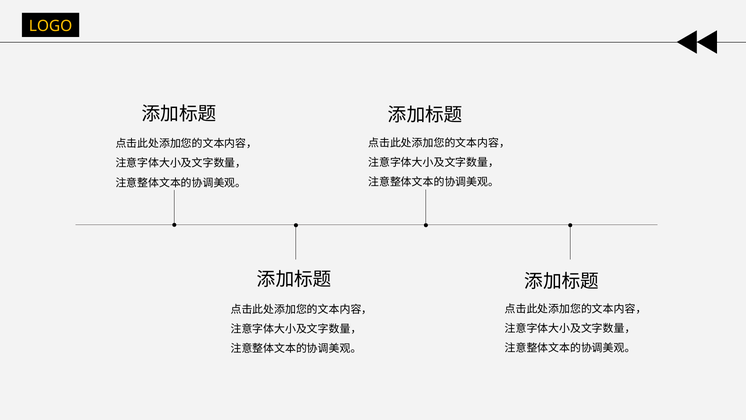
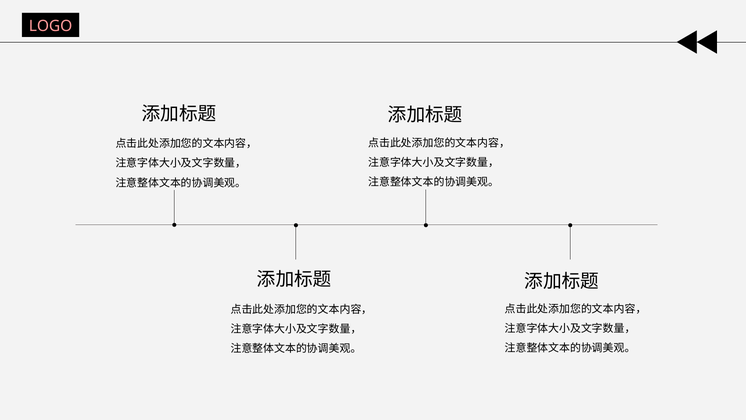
LOGO colour: yellow -> pink (51, 26)
